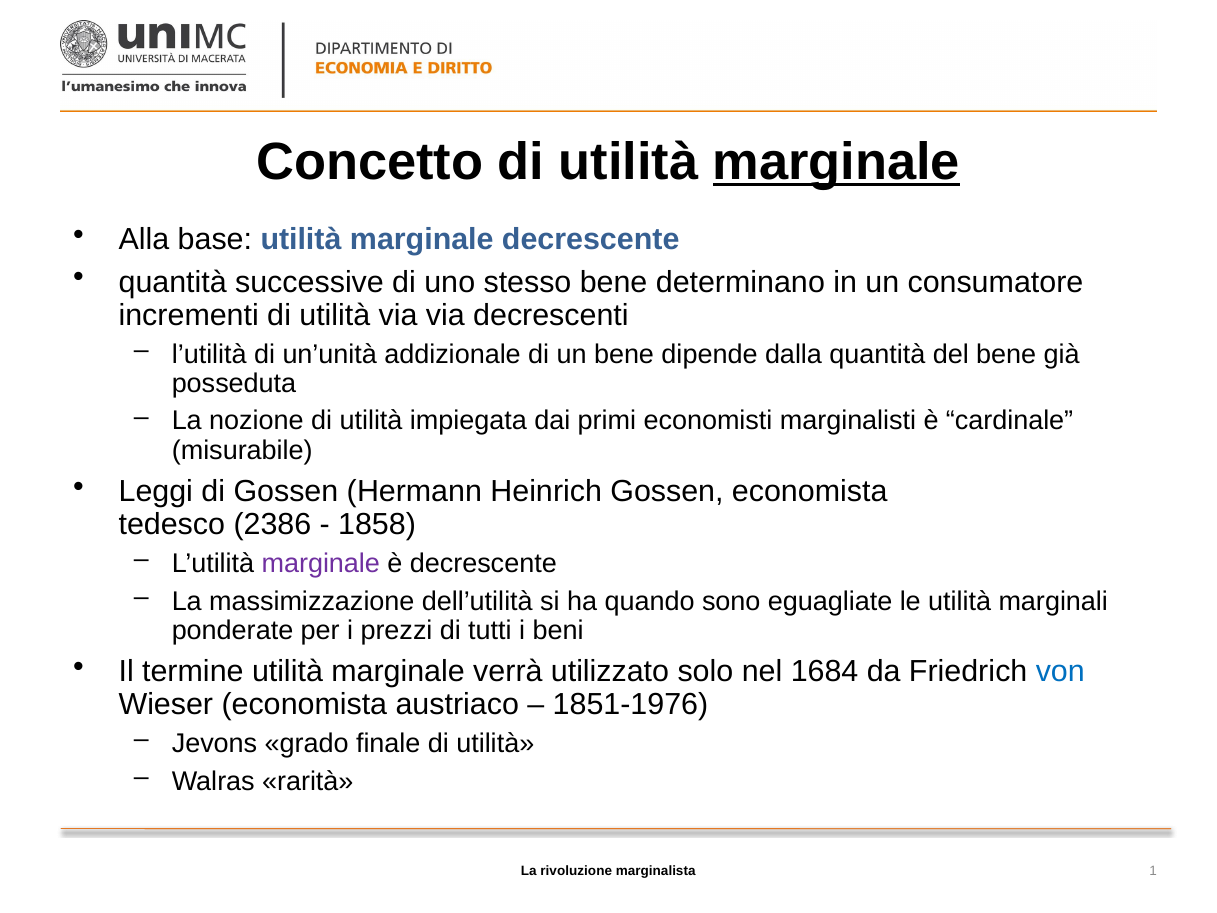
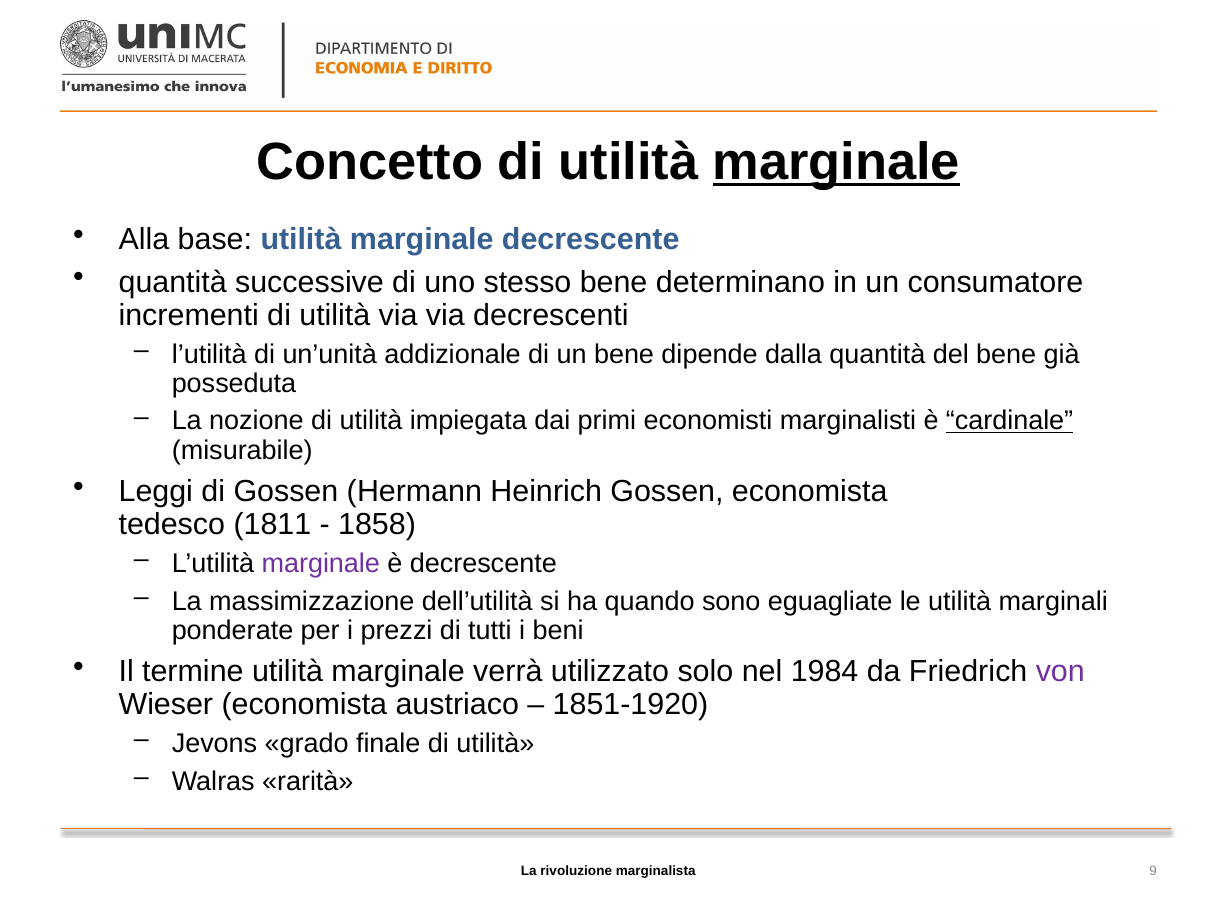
cardinale underline: none -> present (1010, 421)
2386: 2386 -> 1811 (272, 524)
1684: 1684 -> 1984 (825, 671)
von colour: blue -> purple (1060, 671)
1851-1976: 1851-1976 -> 1851-1920 (630, 704)
1: 1 -> 9 (1153, 871)
